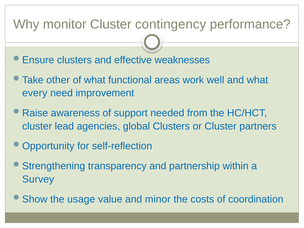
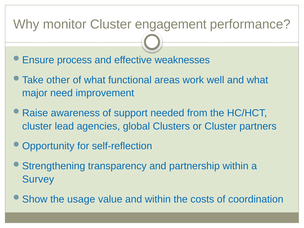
contingency: contingency -> engagement (171, 24)
clusters: clusters -> process (74, 60)
every: every -> major (35, 93)
and minor: minor -> within (158, 199)
